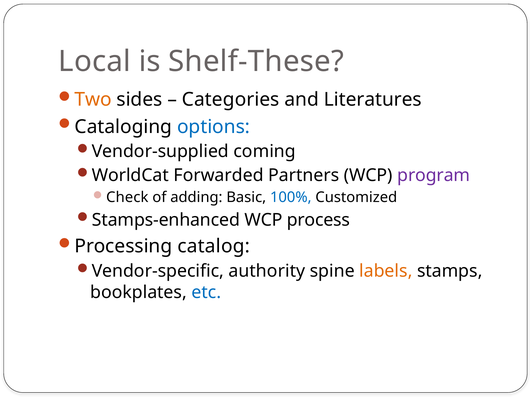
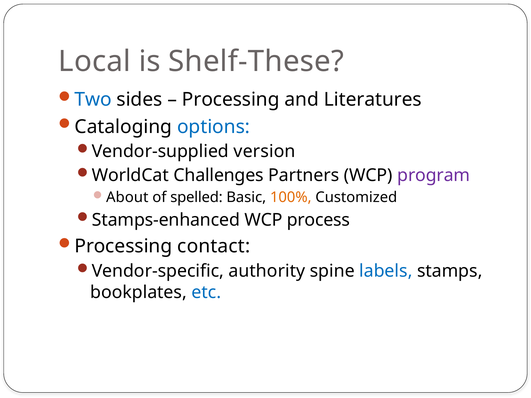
Two colour: orange -> blue (93, 100)
Categories: Categories -> Processing (231, 100)
coming: coming -> version (265, 152)
Forwarded: Forwarded -> Challenges (219, 176)
Check: Check -> About (127, 198)
adding: adding -> spelled (196, 198)
100% colour: blue -> orange (291, 198)
catalog: catalog -> contact (214, 246)
labels colour: orange -> blue (386, 271)
